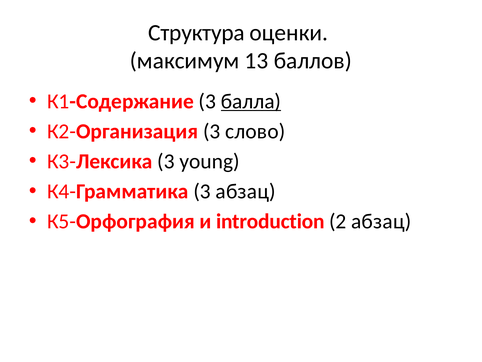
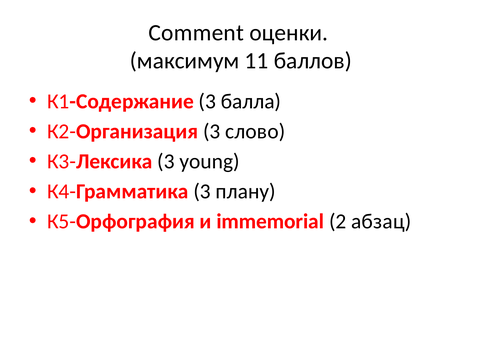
Структура: Структура -> Comment (196, 33)
13: 13 -> 11 (256, 61)
балла underline: present -> none (251, 101)
3 абзац: абзац -> плану (246, 191)
introduction: introduction -> immemorial (270, 221)
